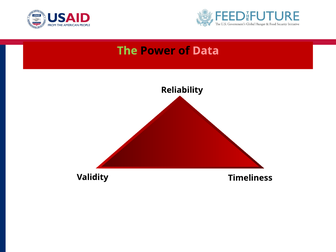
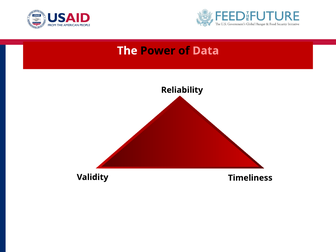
The colour: light green -> white (127, 51)
